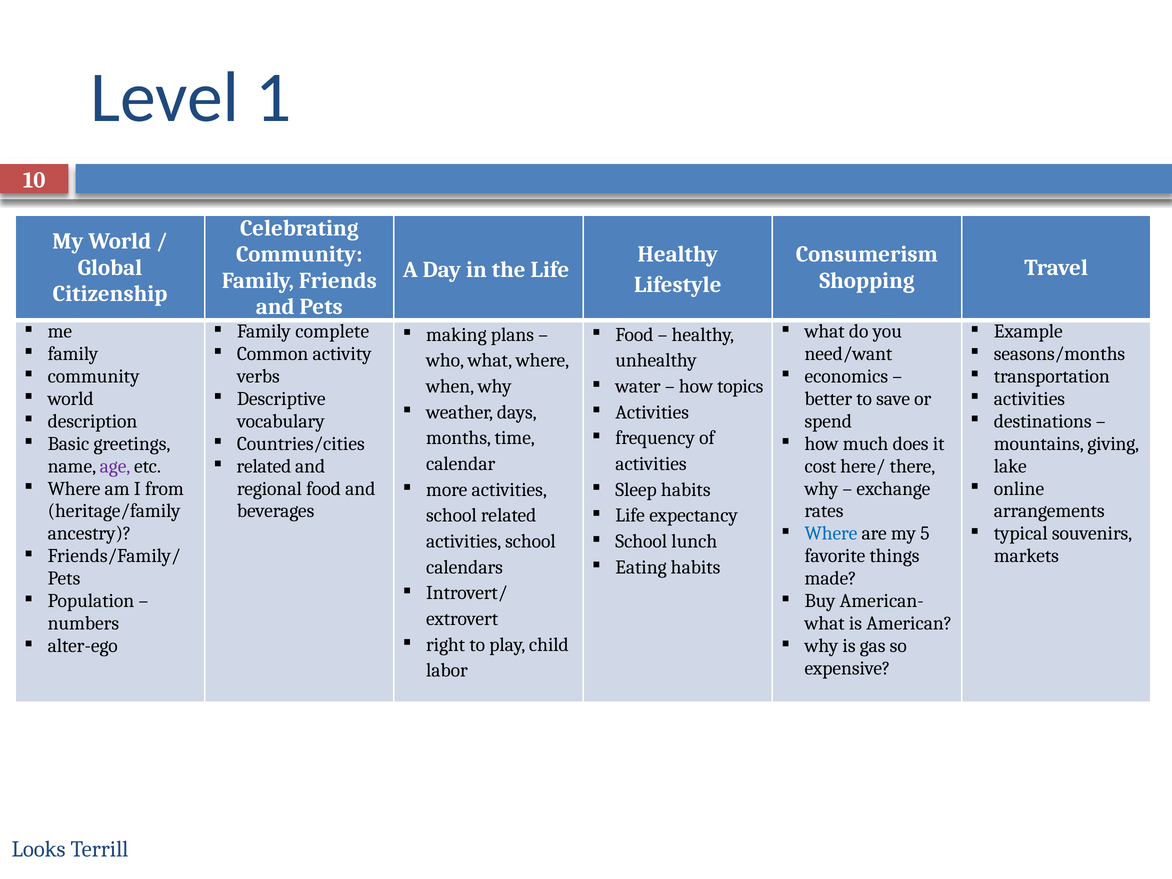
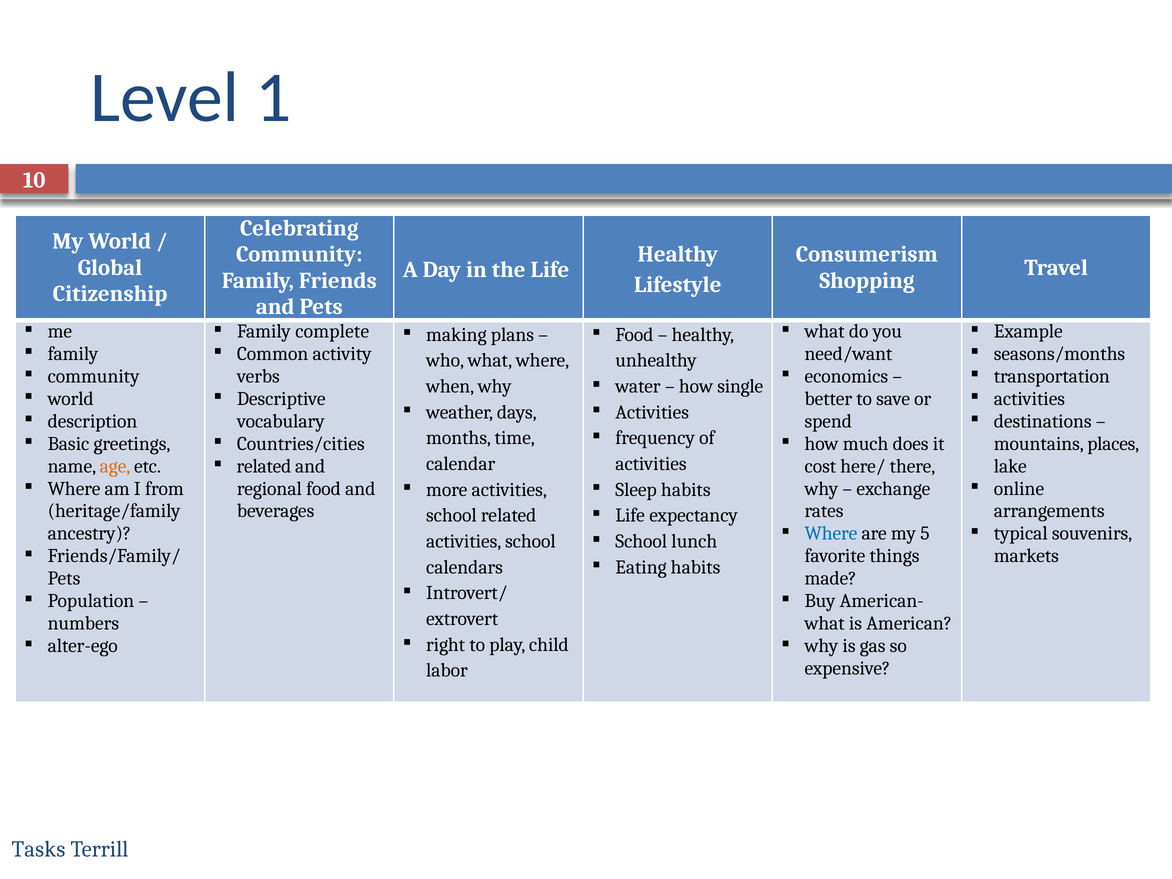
topics: topics -> single (740, 386)
giving: giving -> places (1113, 444)
age colour: purple -> orange (115, 466)
Looks: Looks -> Tasks (38, 849)
